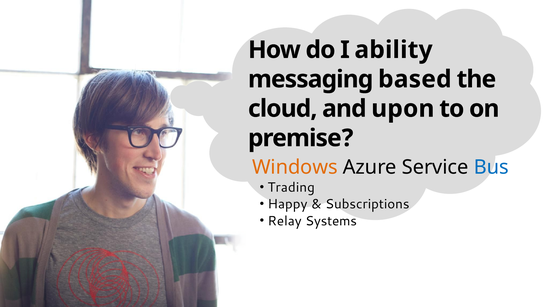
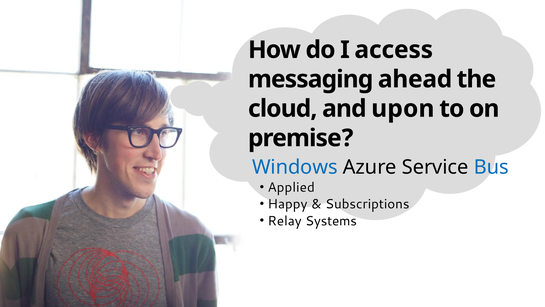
ability: ability -> access (394, 50)
based: based -> ahead (415, 79)
Windows colour: orange -> blue (295, 167)
Trading: Trading -> Applied (291, 187)
